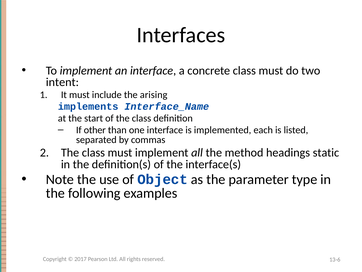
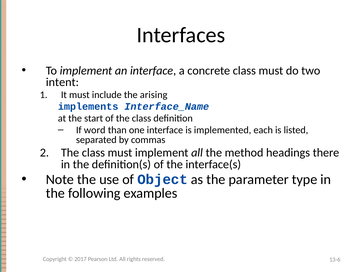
other: other -> word (95, 130)
static: static -> there (326, 152)
